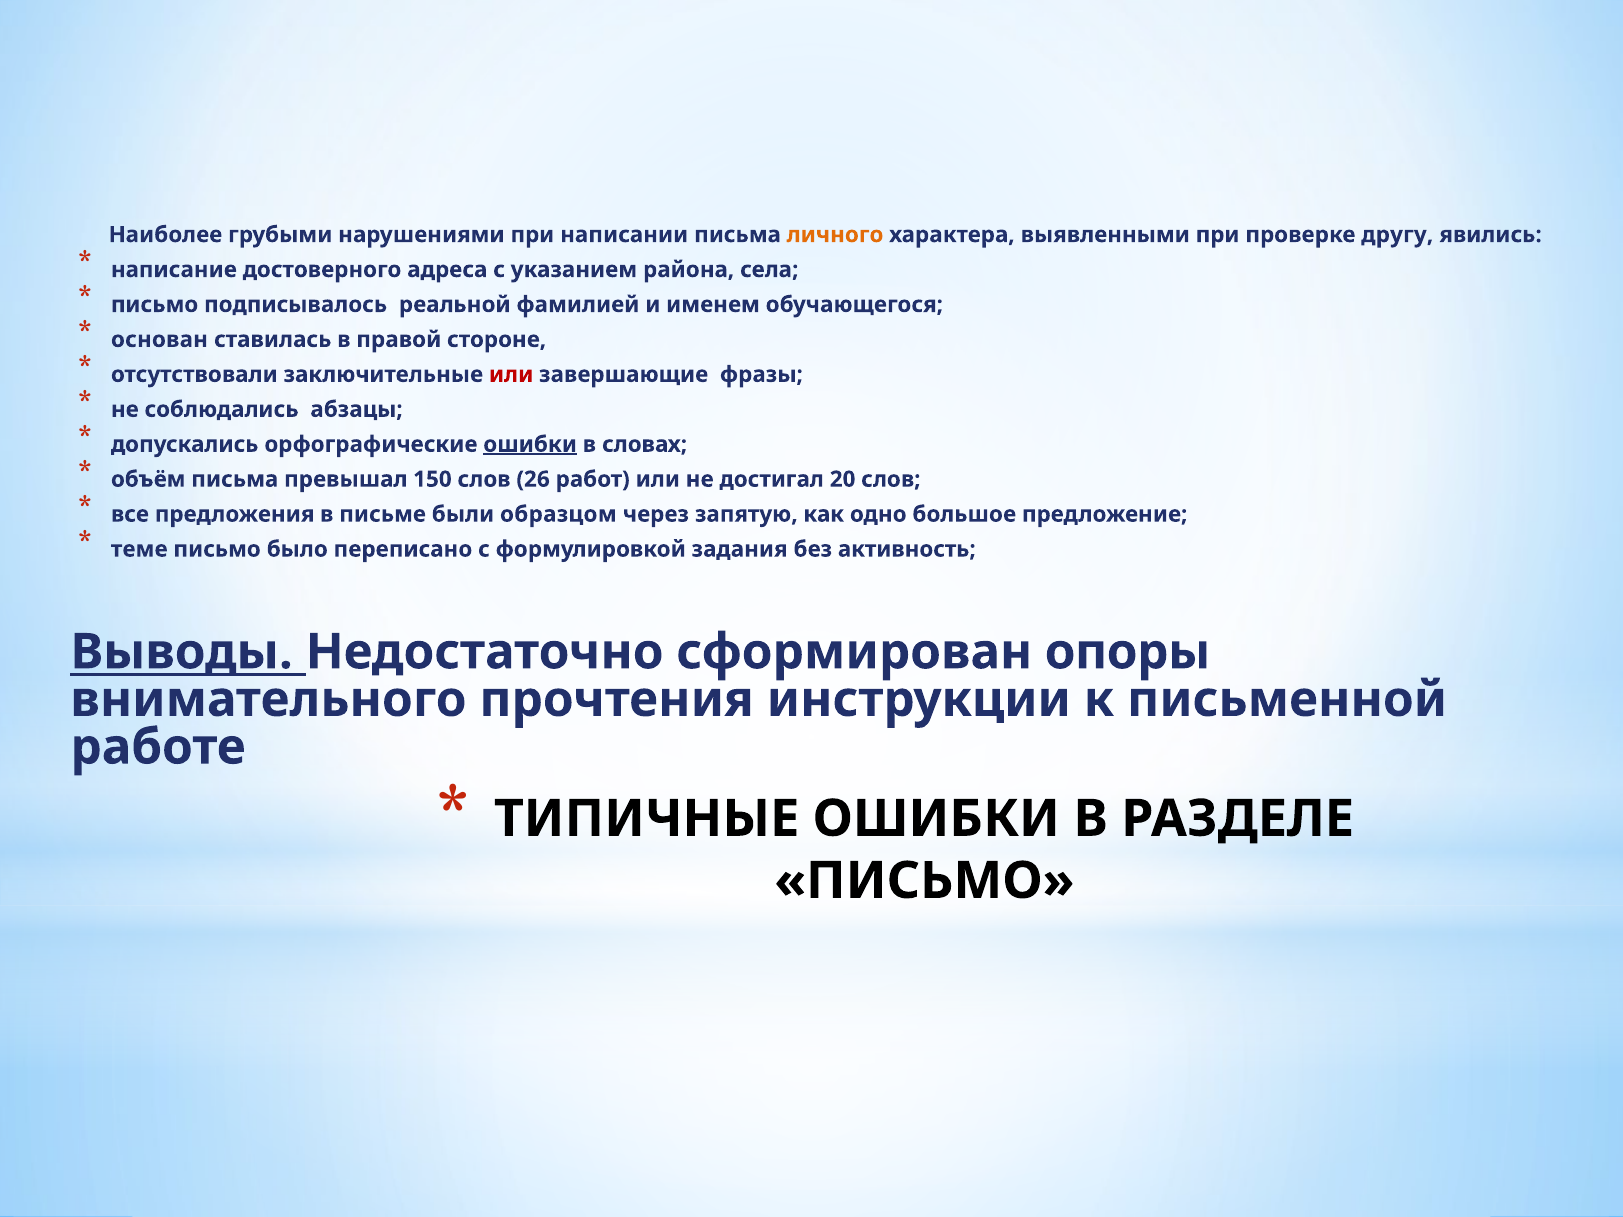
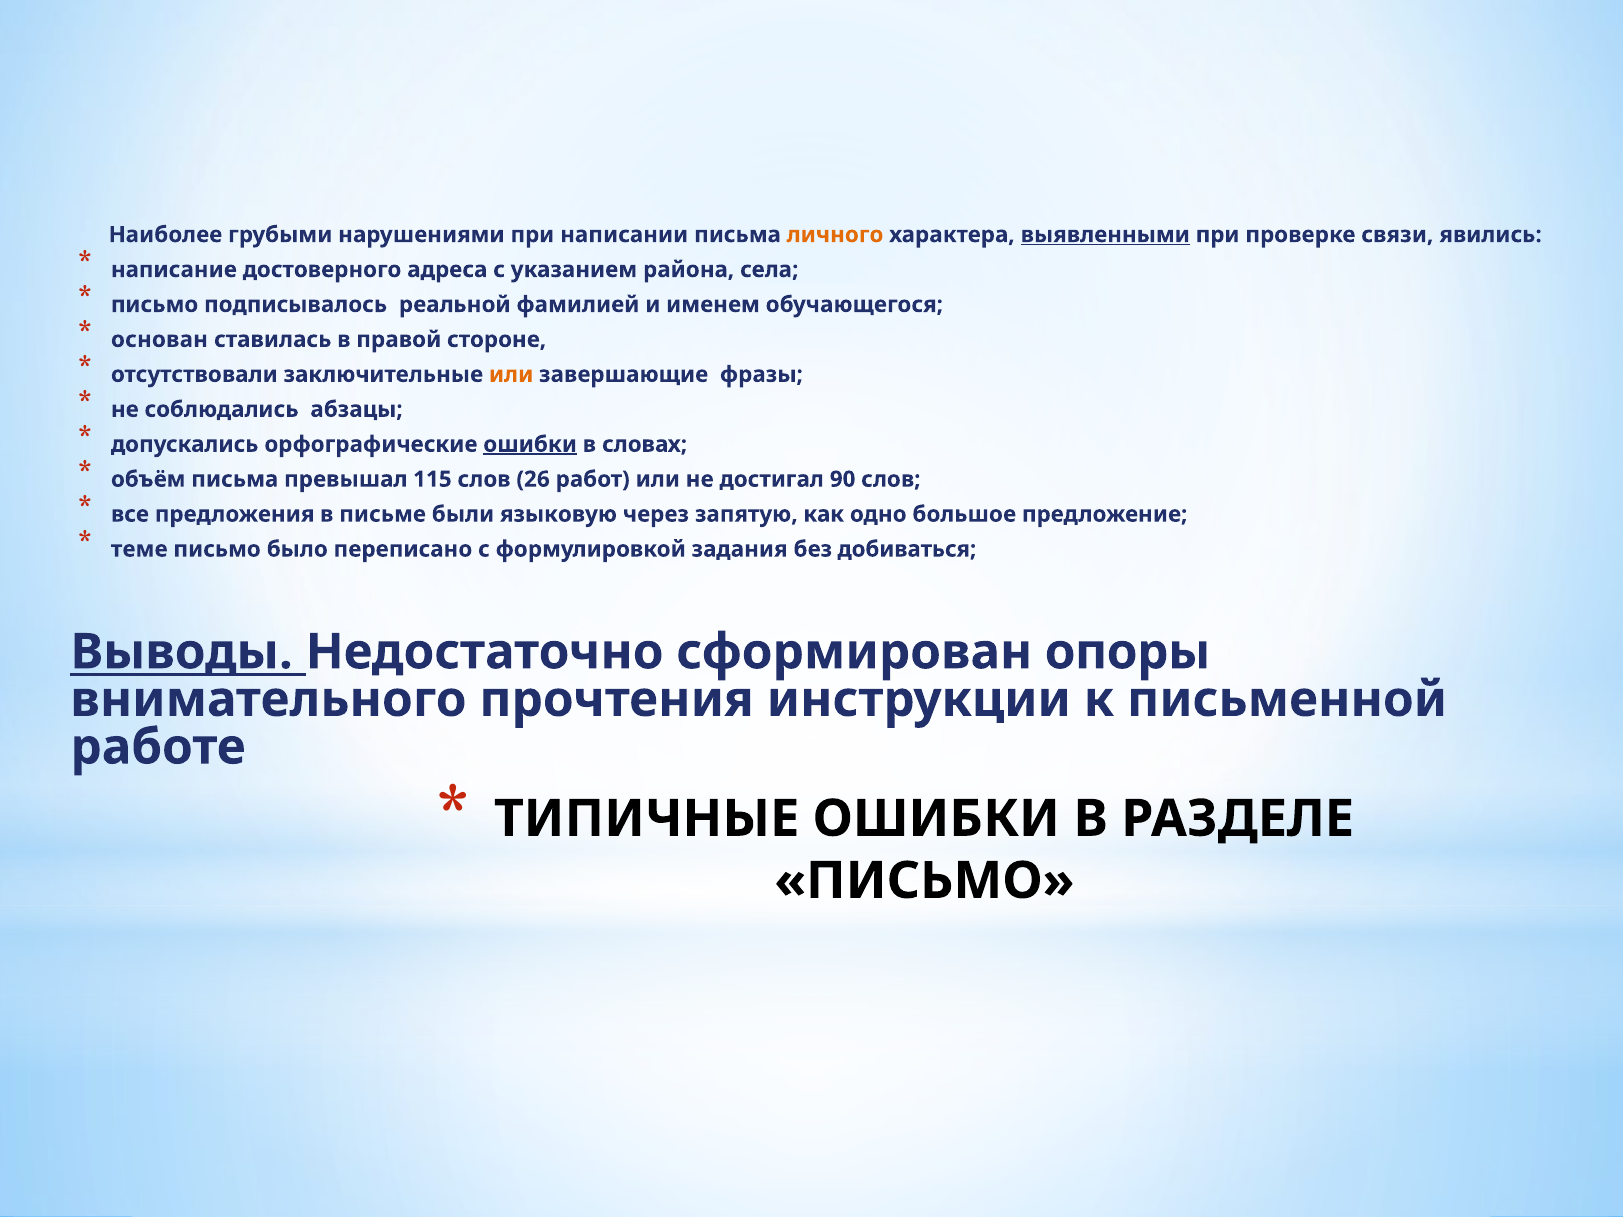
выявленными underline: none -> present (1105, 235)
другу: другу -> связи (1397, 235)
или colour: red -> orange (511, 375)
150: 150 -> 115 (432, 479)
20: 20 -> 90 (843, 479)
образцом: образцом -> языковую (558, 514)
активность: активность -> добиваться (907, 549)
